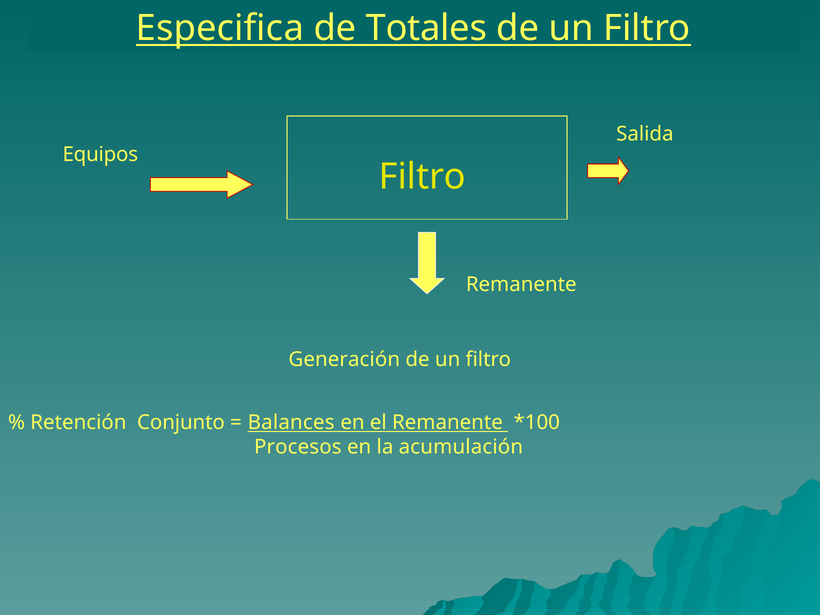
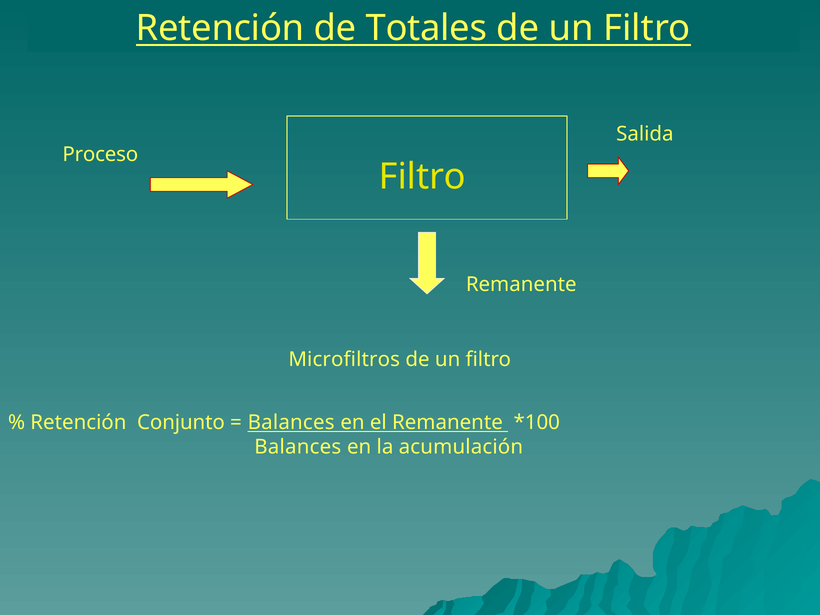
Especifica: Especifica -> Retención (220, 28)
Equipos: Equipos -> Proceso (100, 154)
Generación: Generación -> Microfiltros (344, 359)
Procesos: Procesos -> Balances (298, 447)
